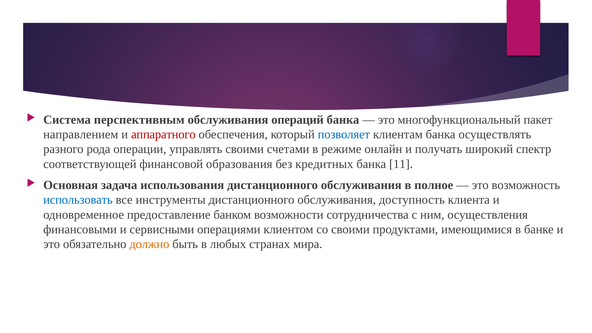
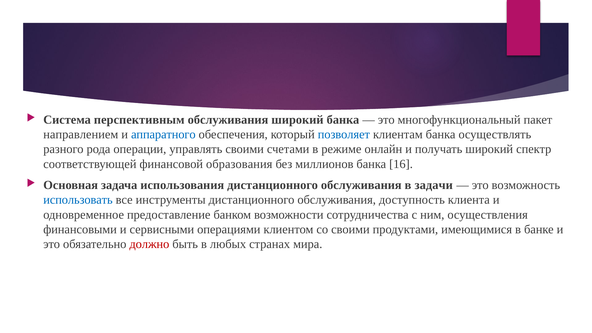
обслуживания операций: операций -> широкий (297, 120)
аппаратного colour: red -> blue (163, 134)
кредитных: кредитных -> миллионов (324, 164)
11: 11 -> 16 (401, 164)
полное: полное -> задачи (434, 185)
должно colour: orange -> red (149, 244)
